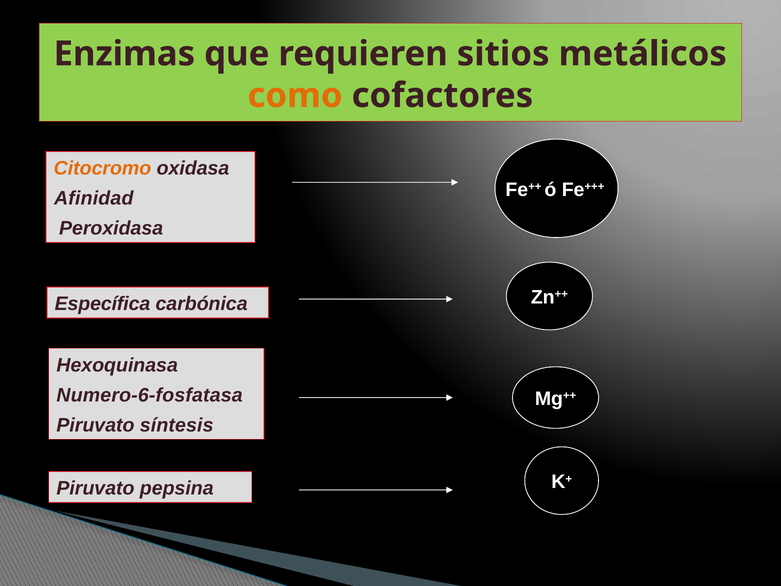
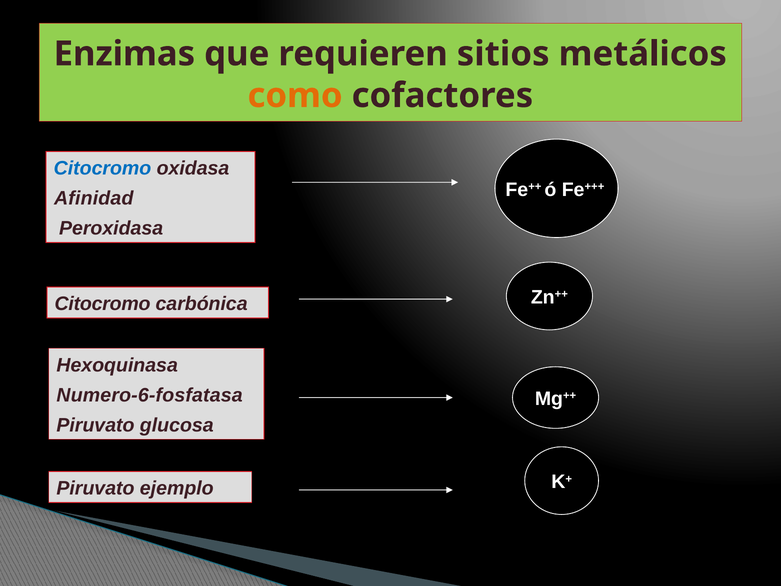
Citocromo colour: orange -> blue (103, 168)
Específica: Específica -> Citocromo (103, 304)
síntesis: síntesis -> glucosa (177, 425)
pepsina: pepsina -> ejemplo (177, 488)
